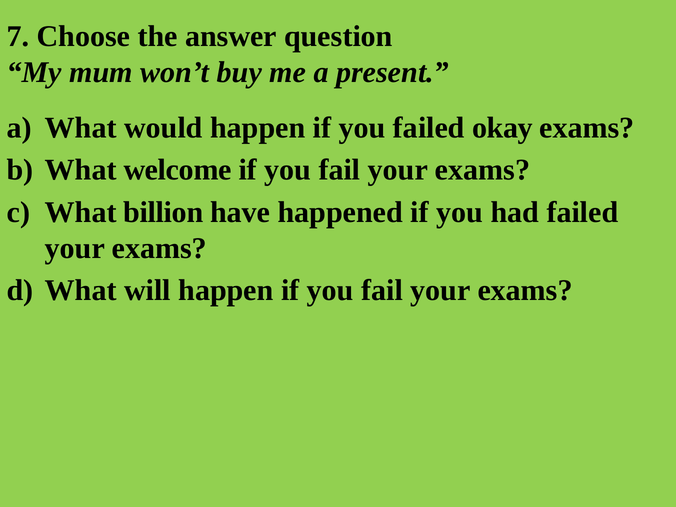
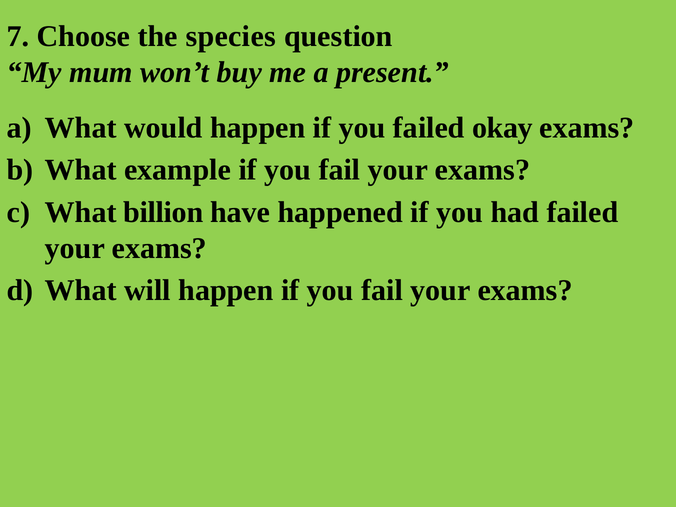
answer: answer -> species (231, 36)
welcome: welcome -> example (177, 170)
